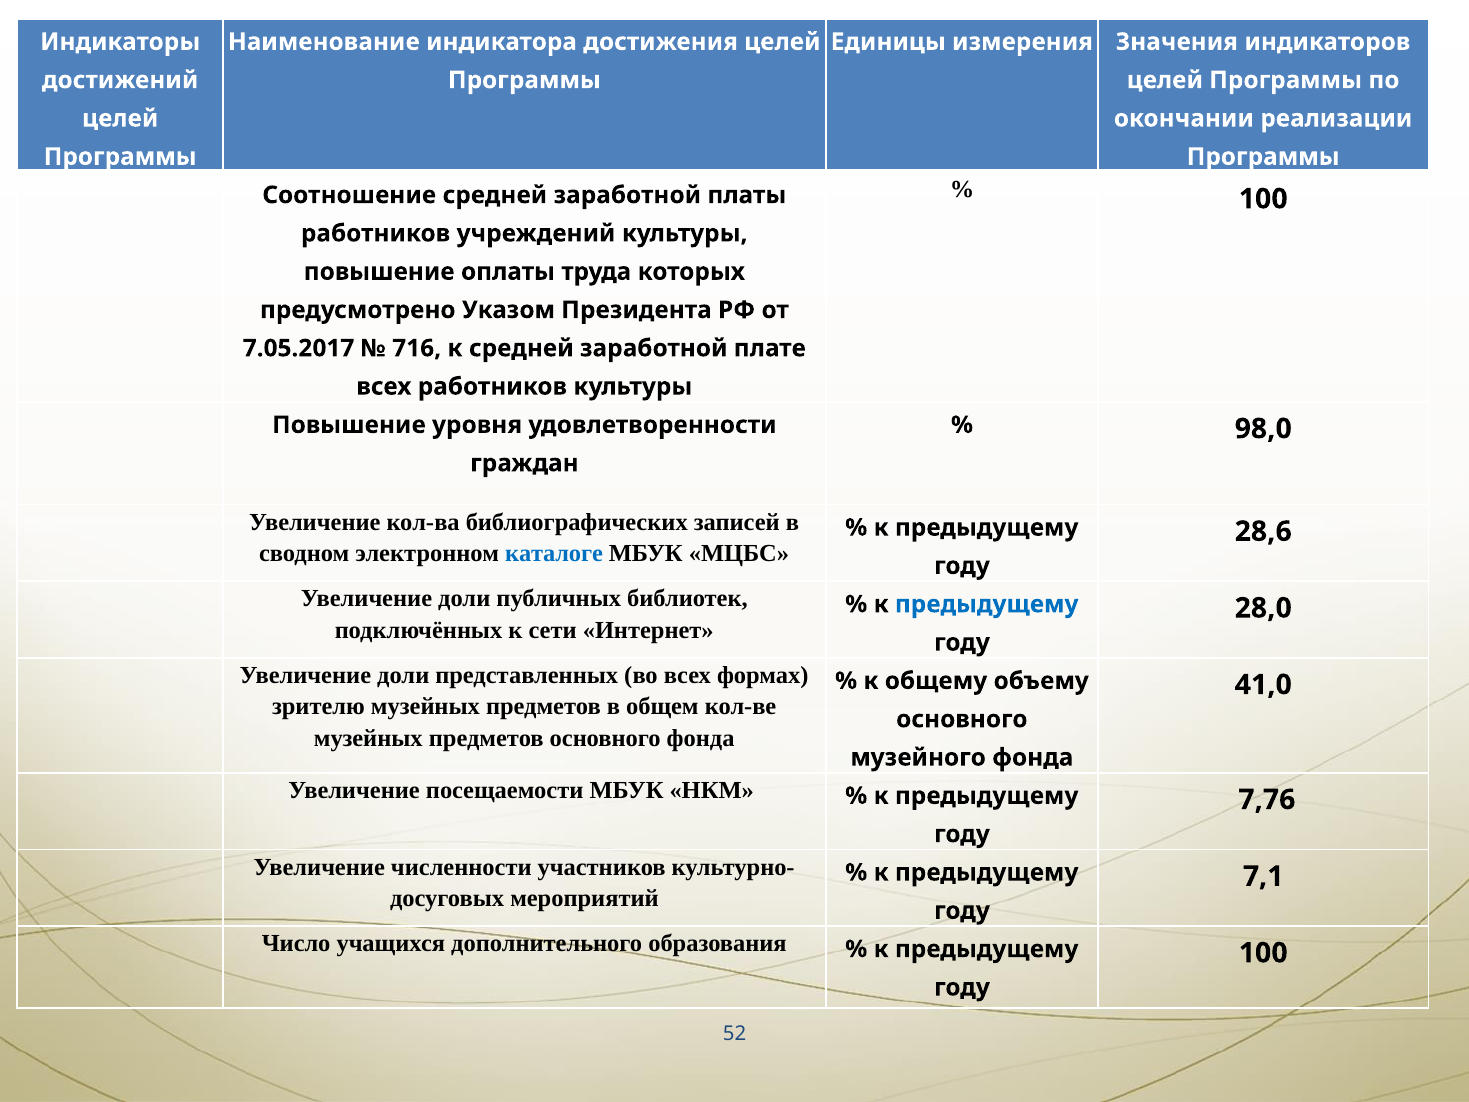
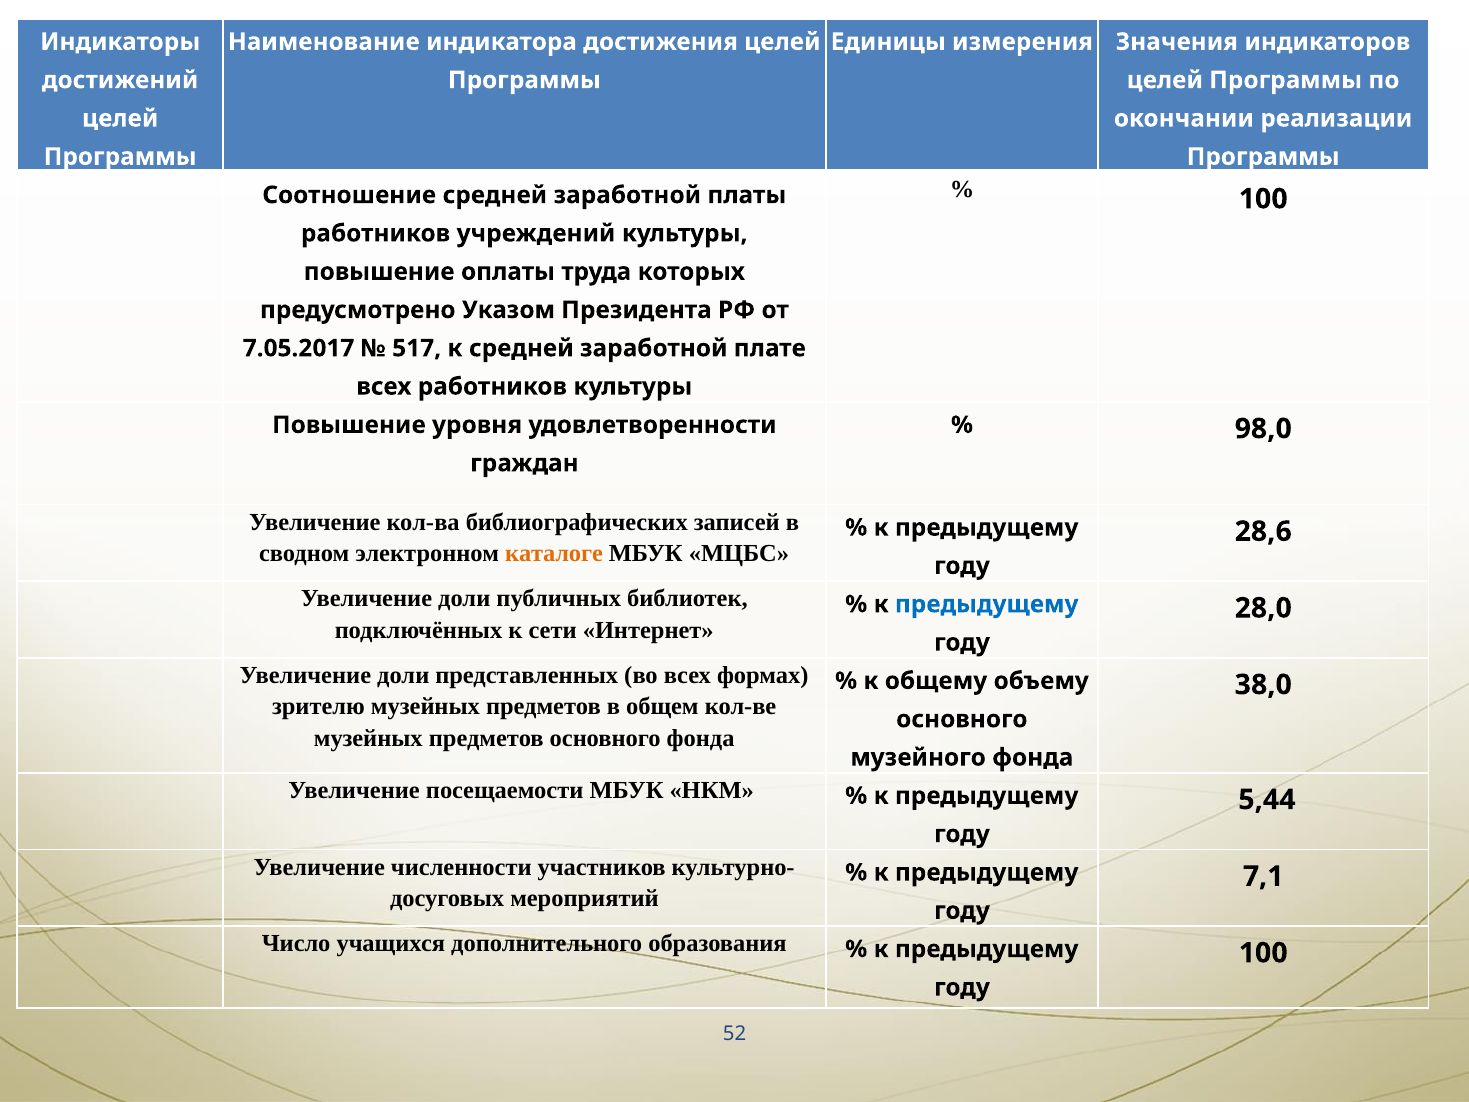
716: 716 -> 517 (417, 348)
каталоге colour: blue -> orange (554, 553)
41,0: 41,0 -> 38,0 (1263, 685)
7,76: 7,76 -> 5,44 (1267, 800)
